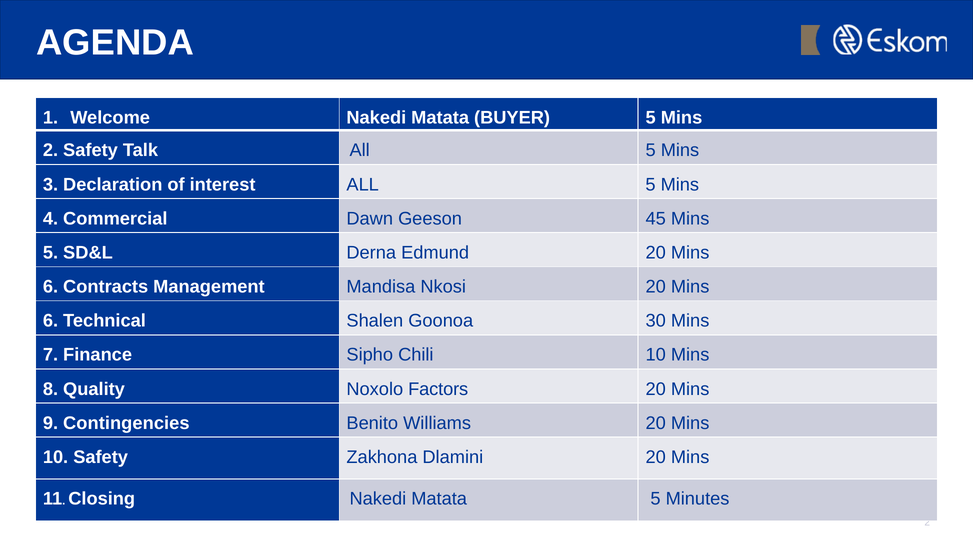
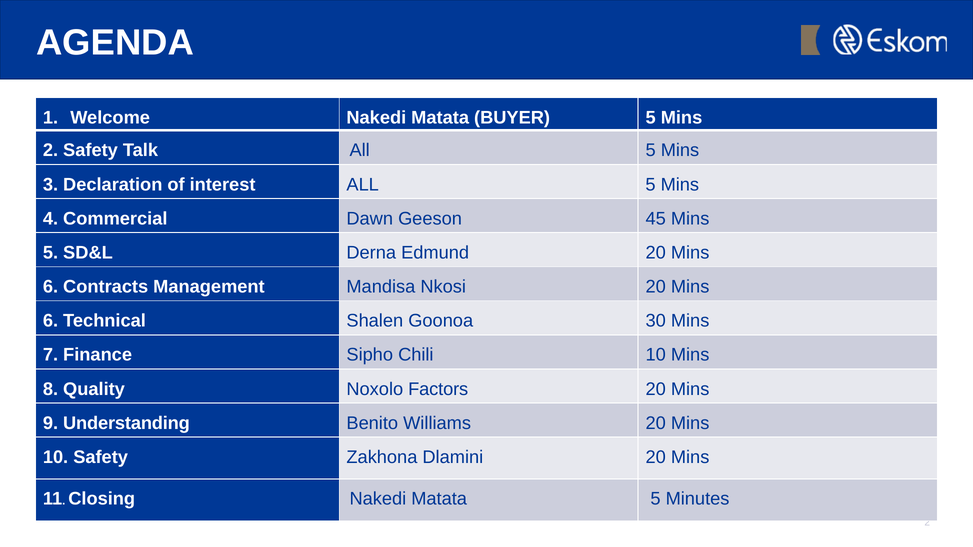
Contingencies: Contingencies -> Understanding (126, 423)
